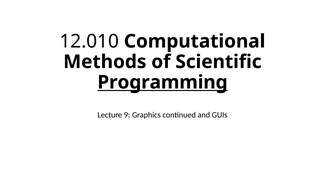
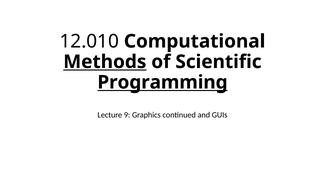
Methods underline: none -> present (105, 62)
